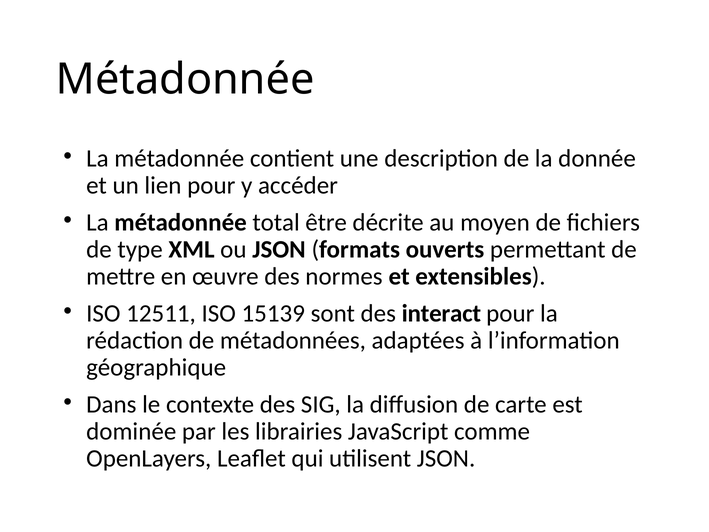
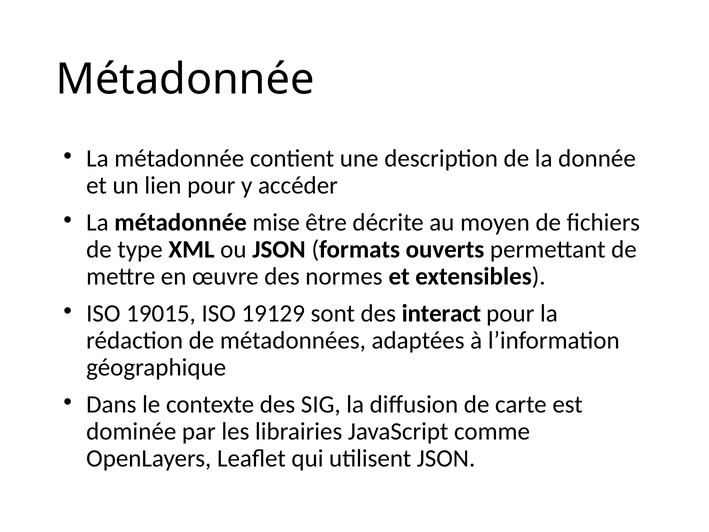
total: total -> mise (276, 222)
12511: 12511 -> 19015 (161, 313)
15139: 15139 -> 19129 (273, 313)
